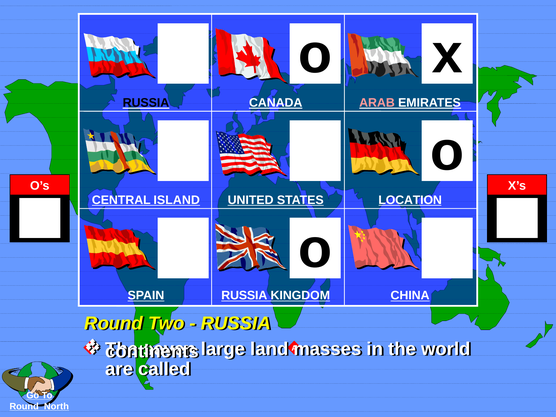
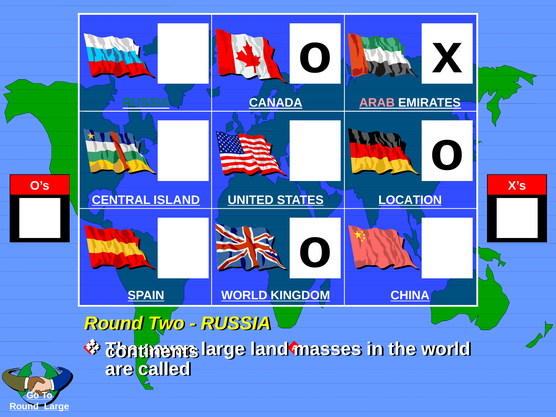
RUSSIA colour: black -> green (146, 103)
SPAIN RUSSIA: RUSSIA -> WORLD (244, 296)
Round North: North -> Large (56, 407)
